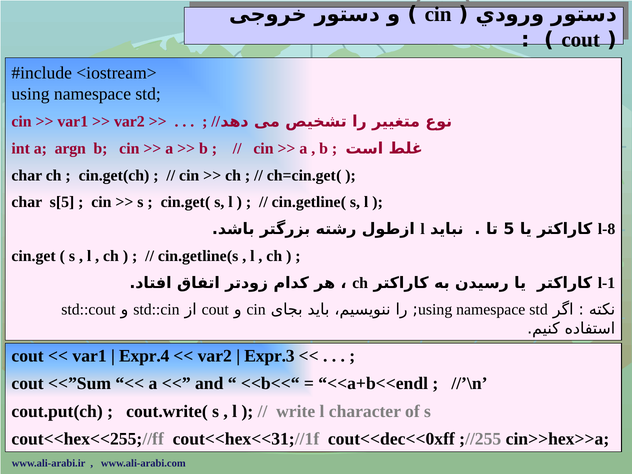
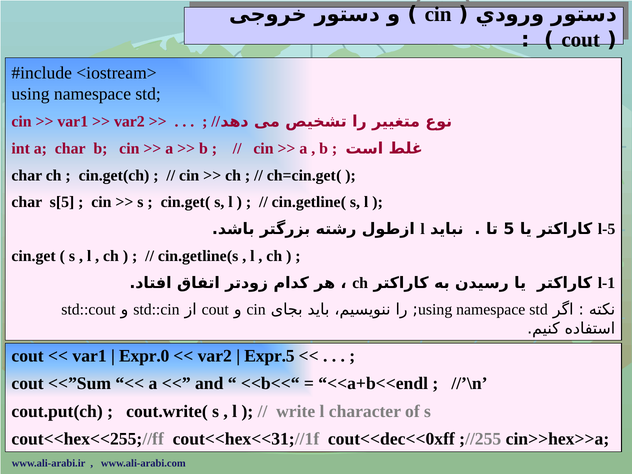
a argn: argn -> char (70, 149)
l-8: l-8 -> l-5 (607, 229)
Expr.4: Expr.4 -> Expr.0 (144, 356)
Expr.3: Expr.3 -> Expr.5 (269, 356)
